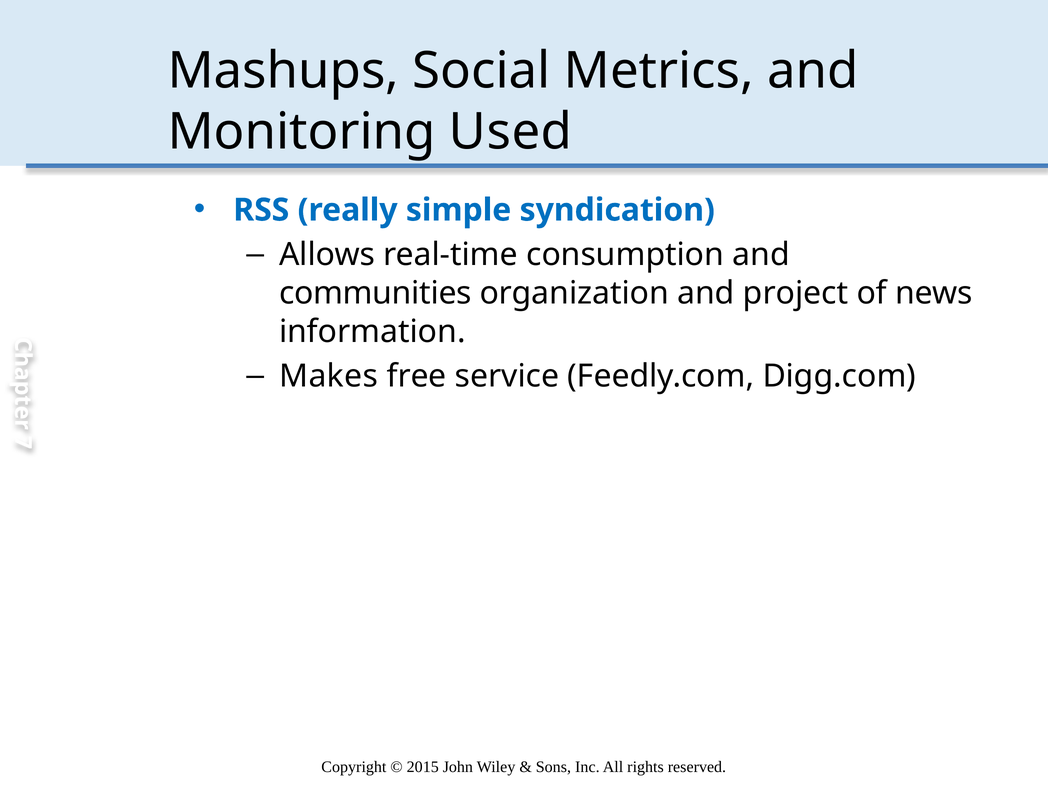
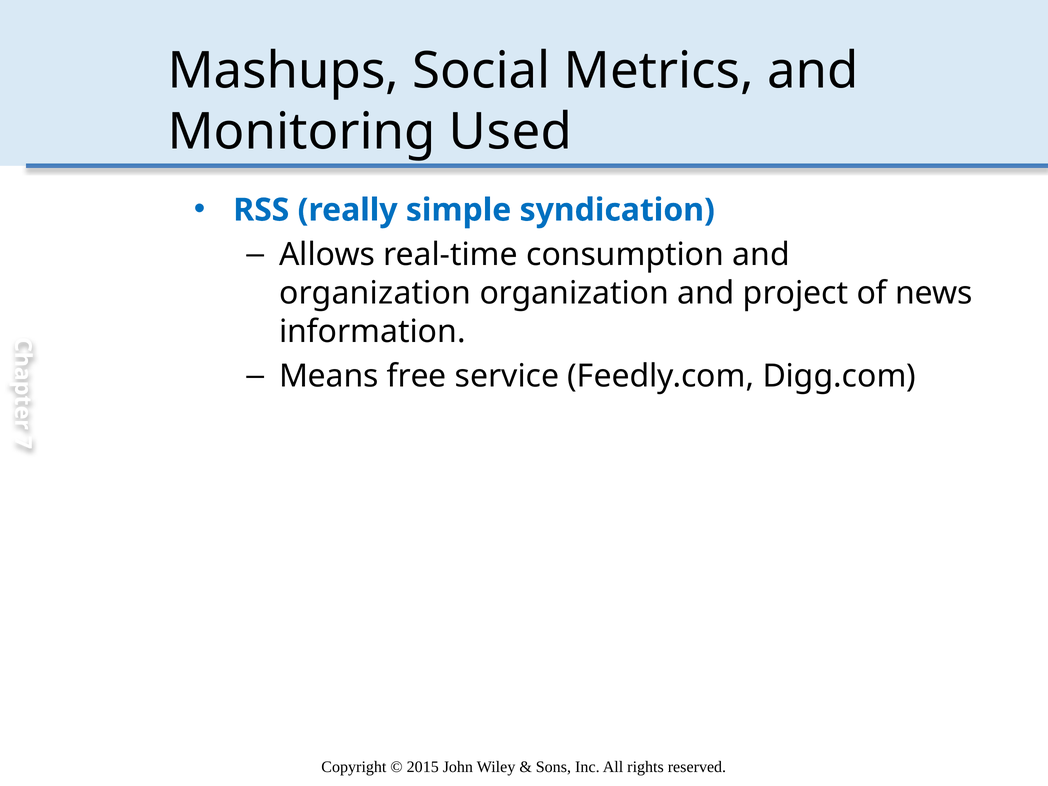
communities: communities -> organization (375, 293)
Makes: Makes -> Means (329, 376)
